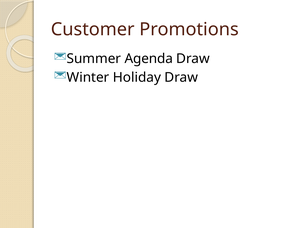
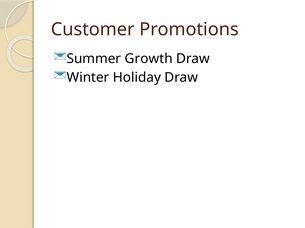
Agenda: Agenda -> Growth (149, 59)
